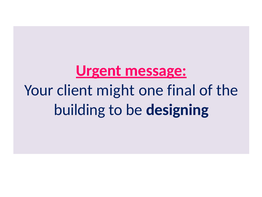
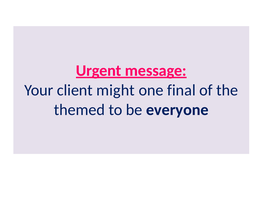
building: building -> themed (79, 110)
designing: designing -> everyone (177, 110)
